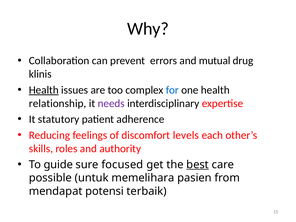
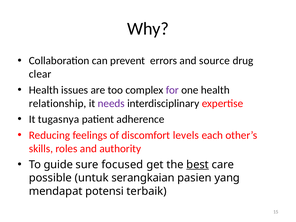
mutual: mutual -> source (215, 61)
klinis: klinis -> clear (40, 74)
Health underline: present -> none (44, 90)
for colour: blue -> purple (172, 90)
statutory: statutory -> tugasnya (59, 119)
memelihara: memelihara -> serangkaian (143, 178)
from: from -> yang (227, 178)
